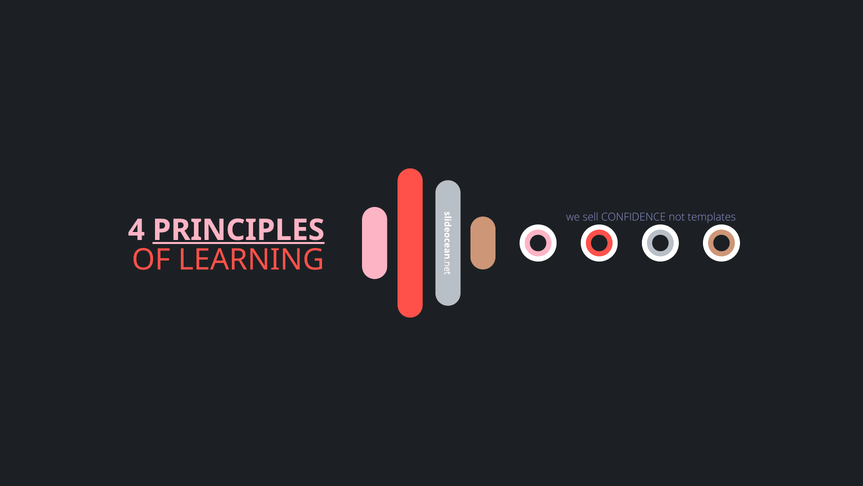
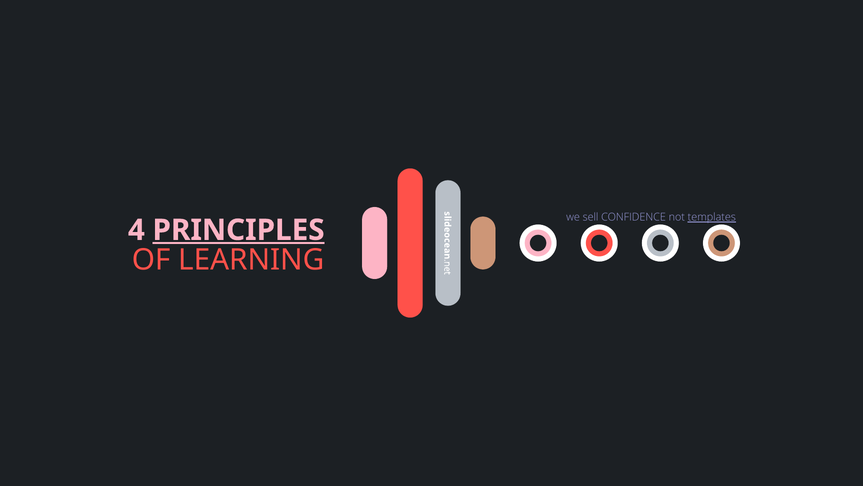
templates underline: none -> present (712, 217)
